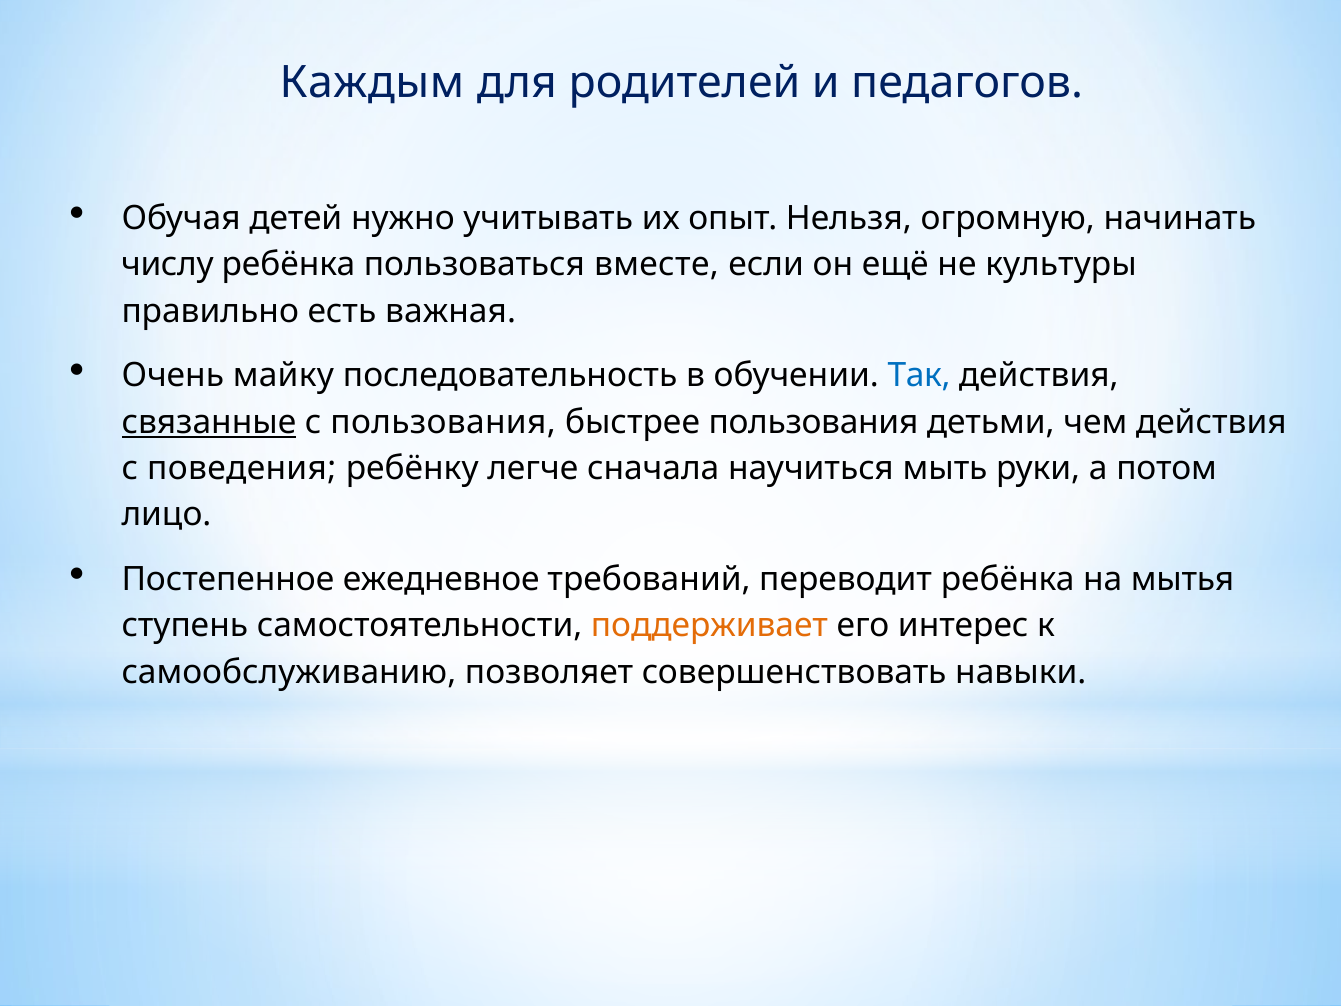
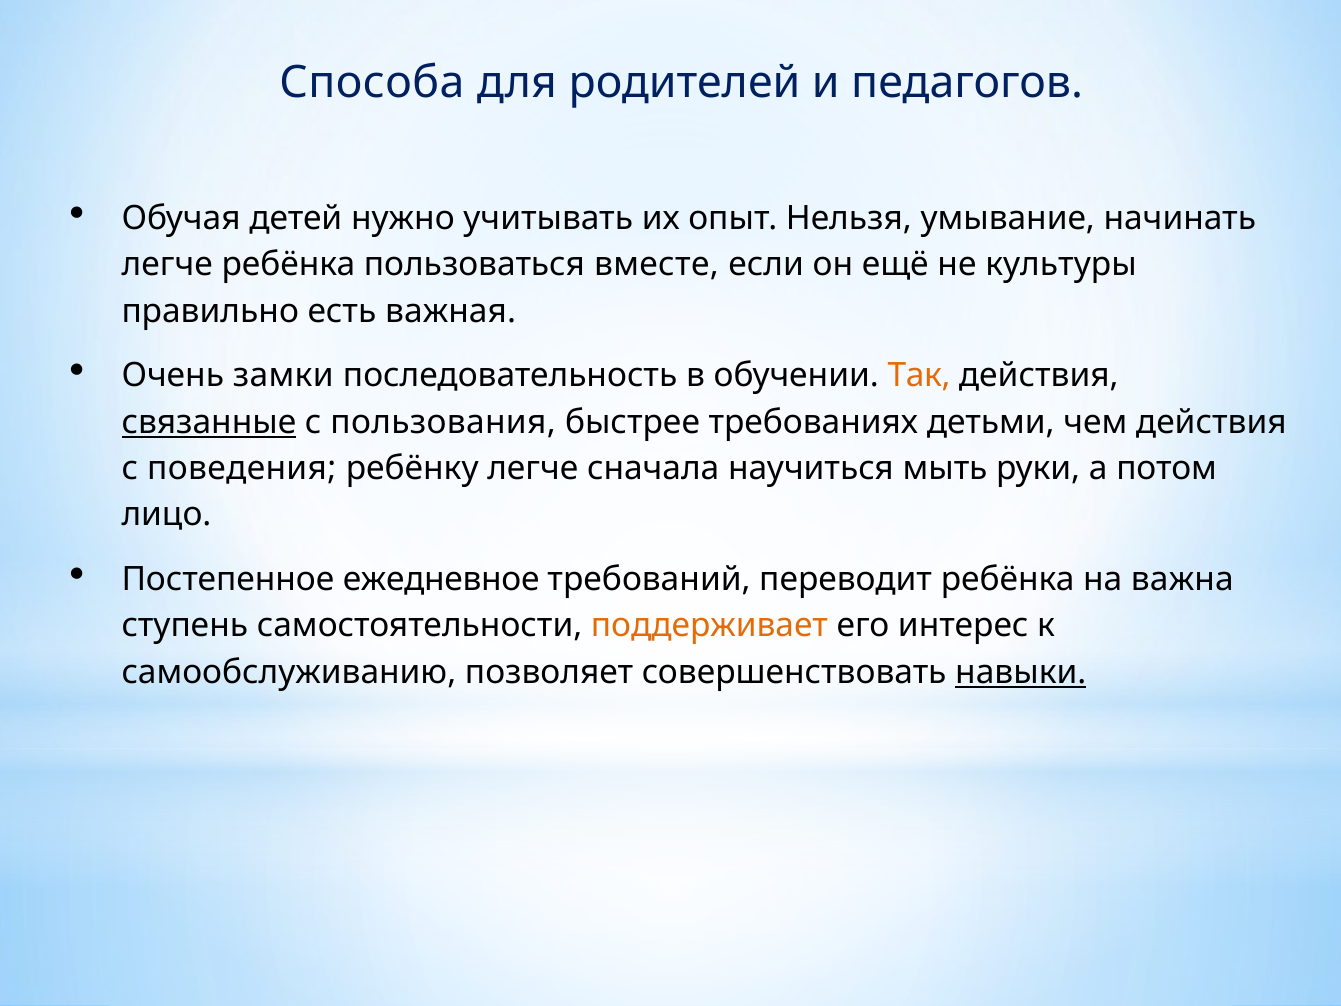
Каждым: Каждым -> Способа (372, 83)
огромную: огромную -> умывание (1008, 218)
числу: числу -> легче (167, 265)
майку: майку -> замки (283, 376)
Так colour: blue -> orange (919, 376)
быстрее пользования: пользования -> требованиях (813, 422)
мытья: мытья -> важна (1182, 579)
навыки underline: none -> present (1021, 672)
